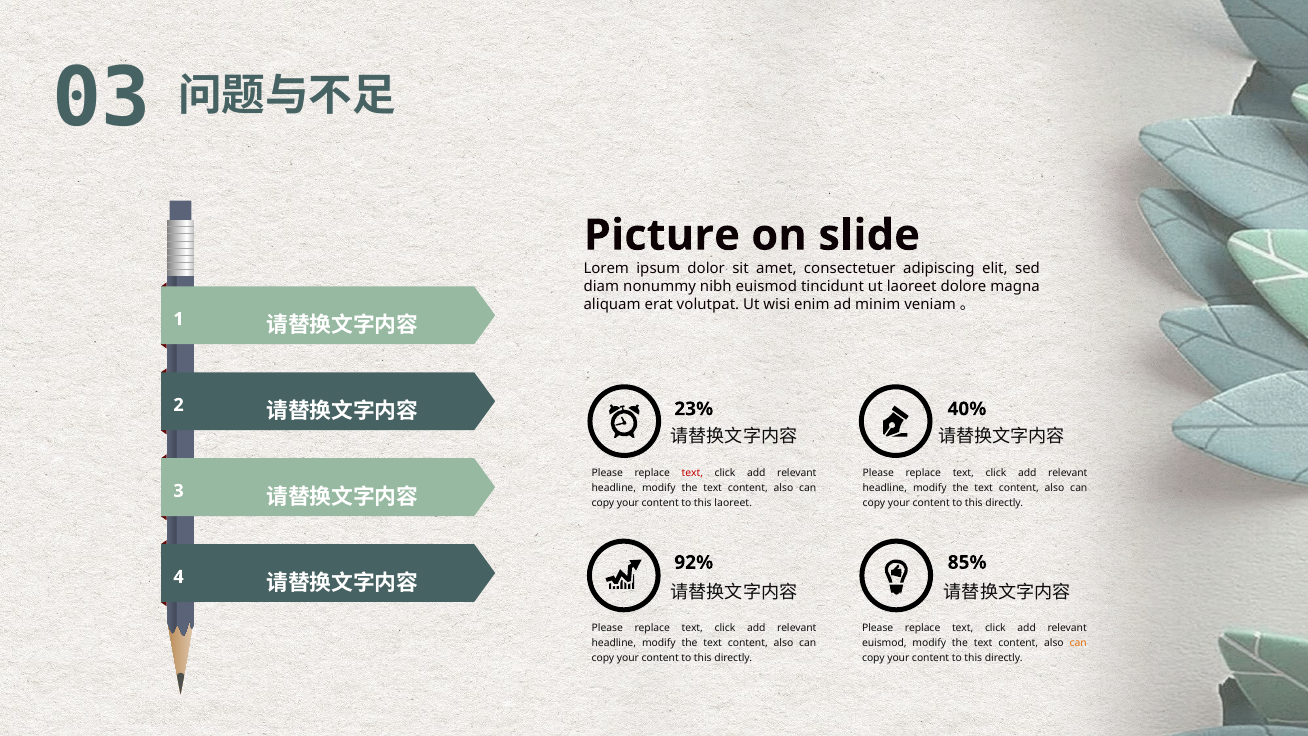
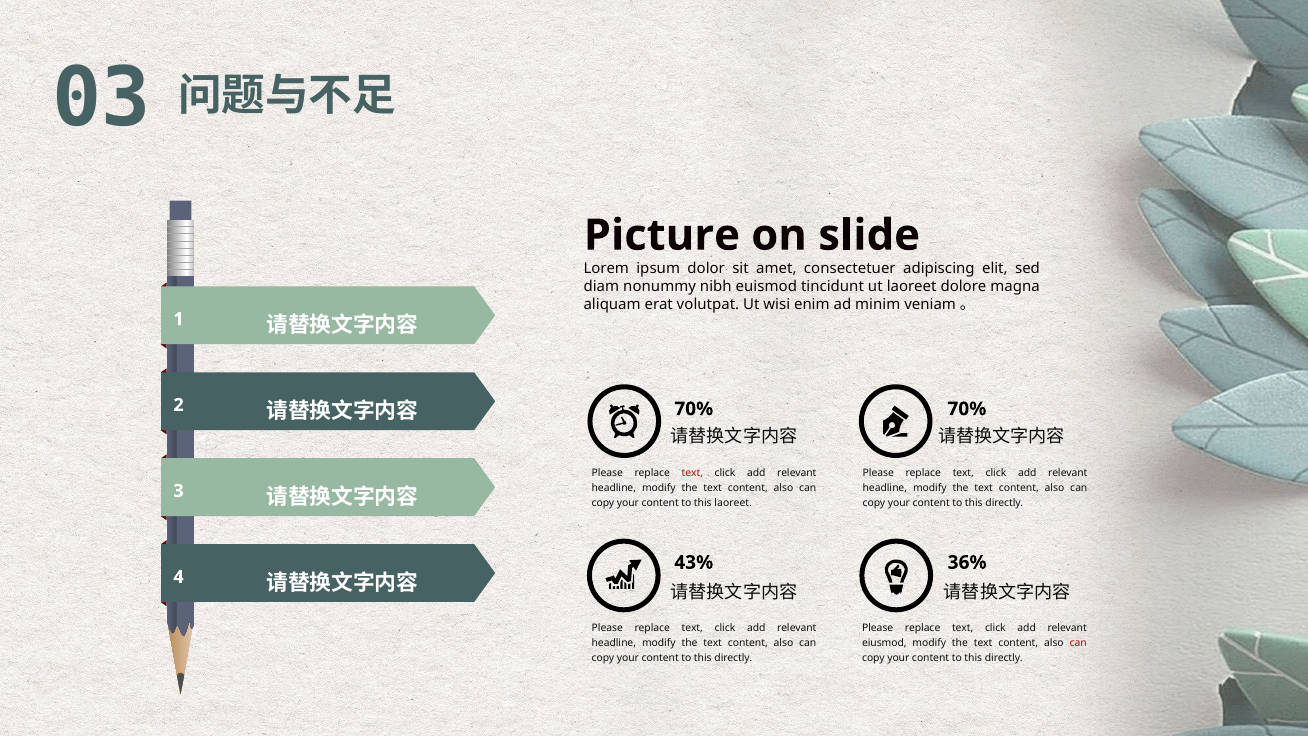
23%: 23% -> 70% (694, 409)
40%: 40% -> 70% (967, 409)
92%: 92% -> 43% (694, 562)
85%: 85% -> 36% (967, 562)
euismod: euismod -> eiusmod (884, 643)
can colour: orange -> red (1078, 643)
